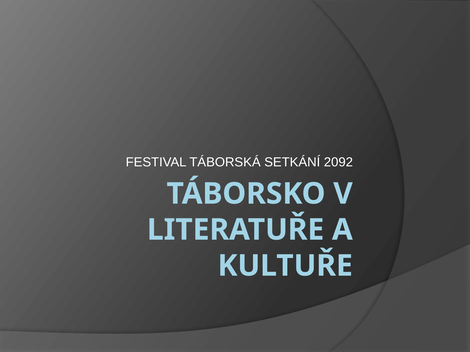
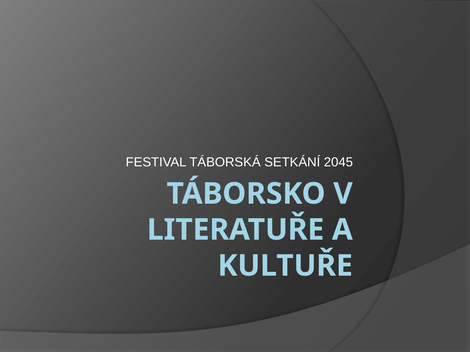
2092: 2092 -> 2045 (338, 163)
